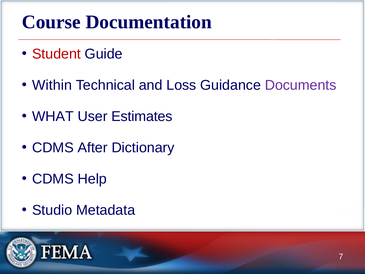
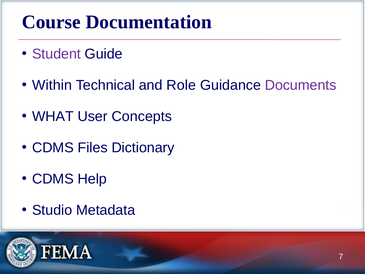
Student colour: red -> purple (56, 54)
Loss: Loss -> Role (181, 85)
Estimates: Estimates -> Concepts (142, 116)
After: After -> Files (93, 148)
